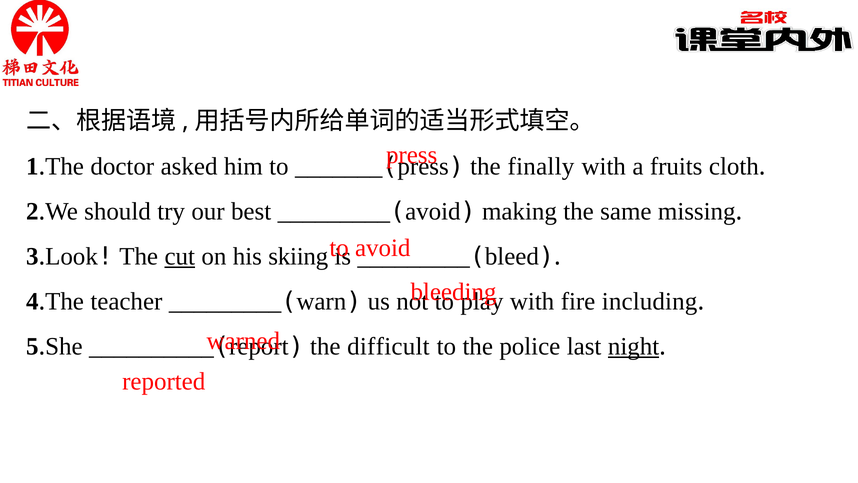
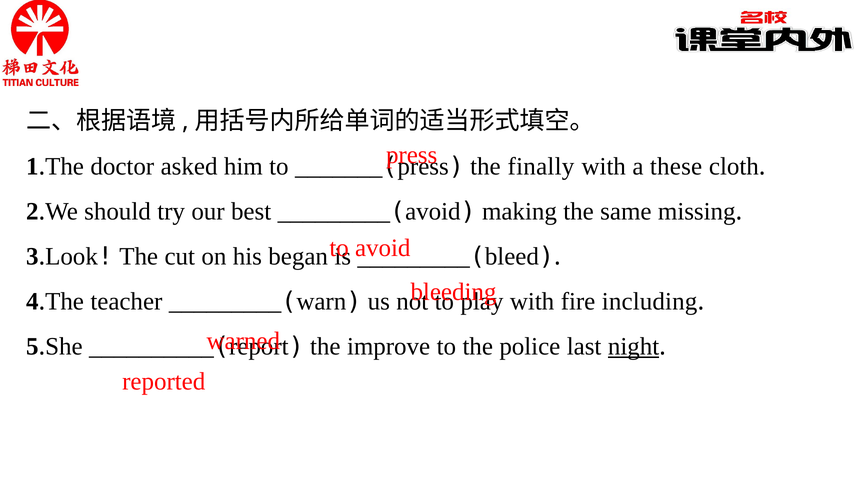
fruits: fruits -> these (676, 166)
cut underline: present -> none (180, 256)
skiing: skiing -> began (298, 256)
difficult: difficult -> improve (389, 346)
